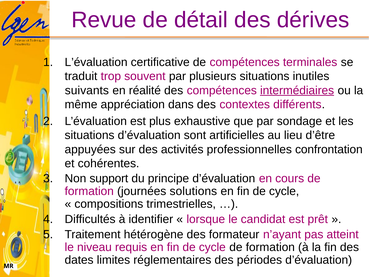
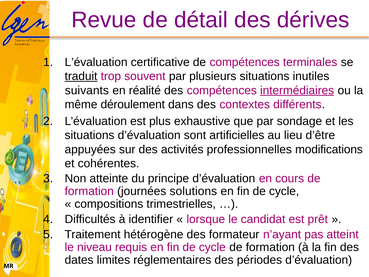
traduit underline: none -> present (81, 76)
appréciation: appréciation -> déroulement (133, 104)
confrontation: confrontation -> modifications (329, 149)
support: support -> atteinte (109, 178)
